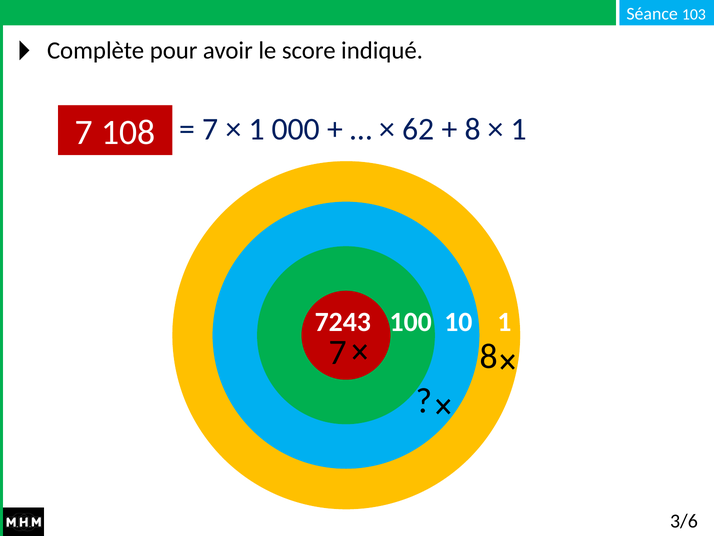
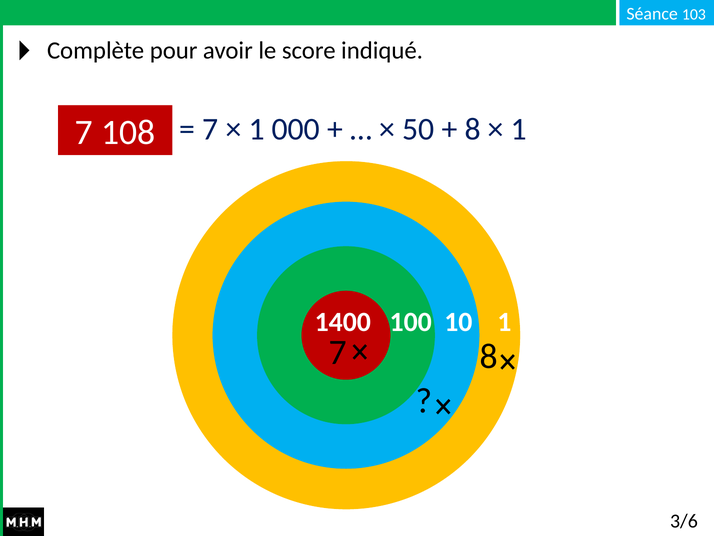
62: 62 -> 50 (418, 129)
7243: 7243 -> 1400 (343, 322)
